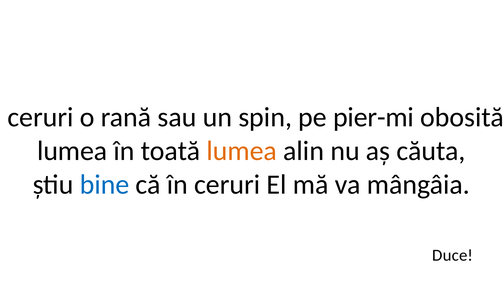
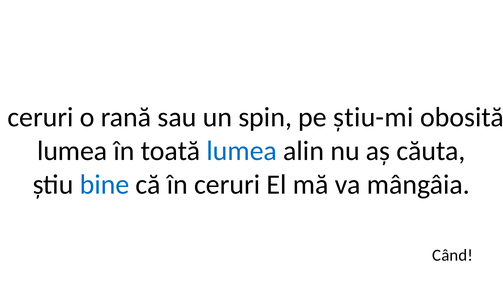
pier-mi: pier-mi -> știu-mi (373, 117)
lumea colour: orange -> blue (242, 151)
Duce: Duce -> Când (453, 255)
